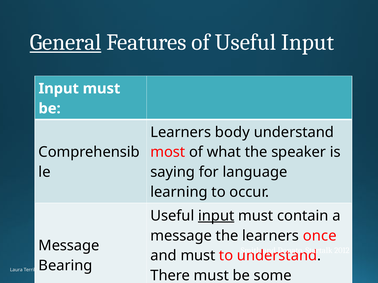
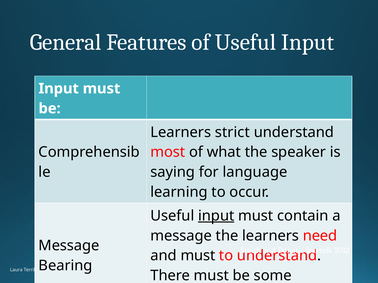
General underline: present -> none (66, 42)
body: body -> strict (232, 132)
once: once -> need (320, 236)
